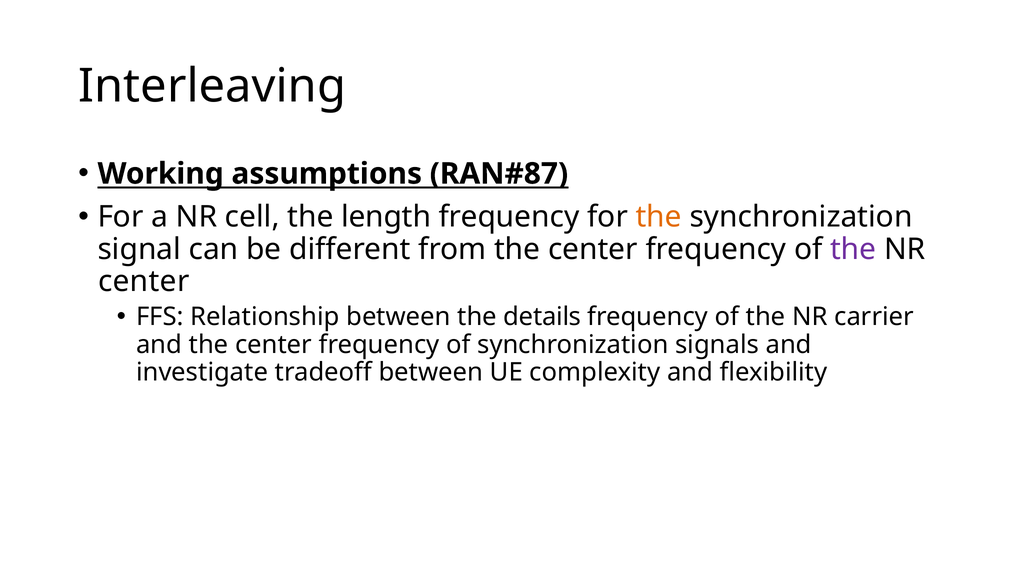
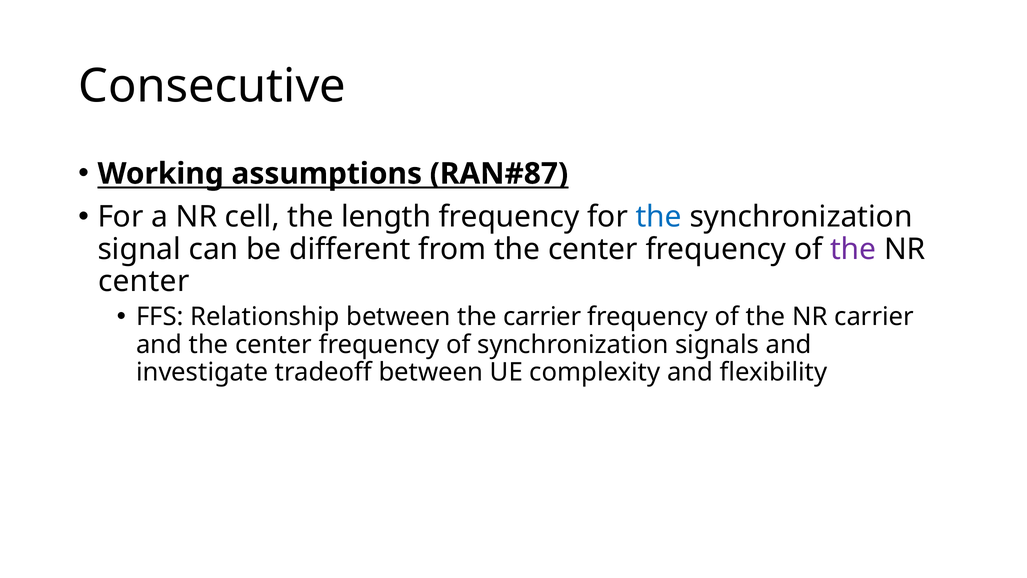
Interleaving: Interleaving -> Consecutive (212, 86)
the colour: orange -> blue (659, 217)
the details: details -> carrier (542, 317)
